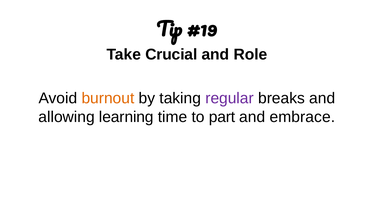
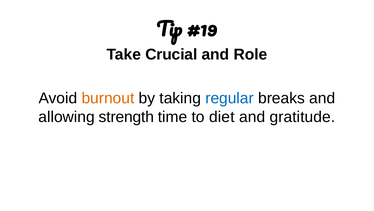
regular colour: purple -> blue (230, 98)
learning: learning -> strength (126, 117)
part: part -> diet (222, 117)
embrace: embrace -> gratitude (302, 117)
